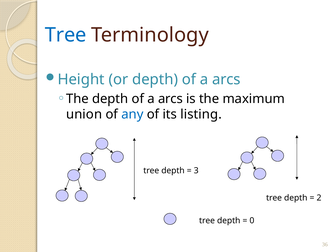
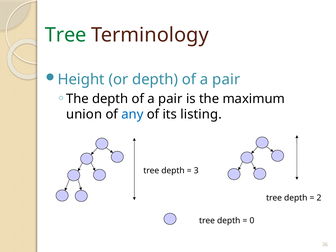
Tree colour: blue -> green (66, 35)
arcs: arcs -> pair (226, 79)
arcs: arcs -> pair (170, 99)
